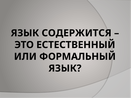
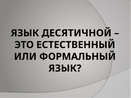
СОДЕРЖИТСЯ: СОДЕРЖИТСЯ -> ДЕСЯТИЧНОЙ (77, 33)
